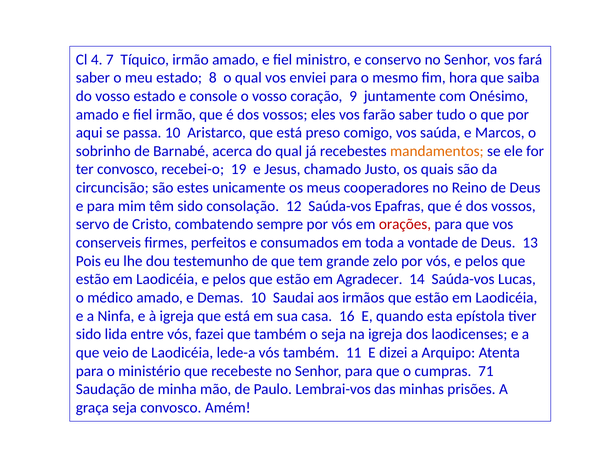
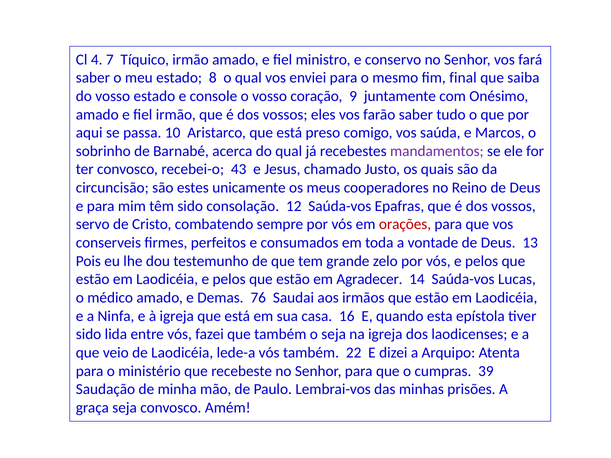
hora: hora -> final (463, 78)
mandamentos colour: orange -> purple (437, 151)
19: 19 -> 43 (239, 170)
Demas 10: 10 -> 76 (258, 298)
11: 11 -> 22 (354, 353)
71: 71 -> 39 (486, 371)
